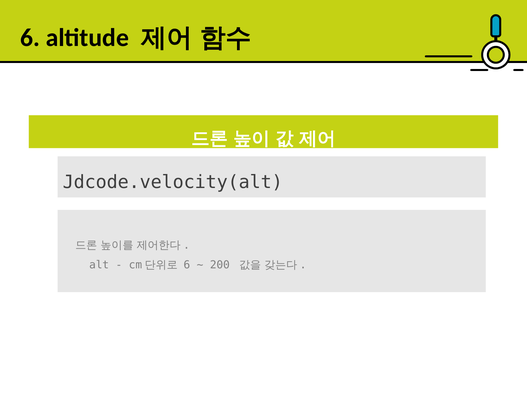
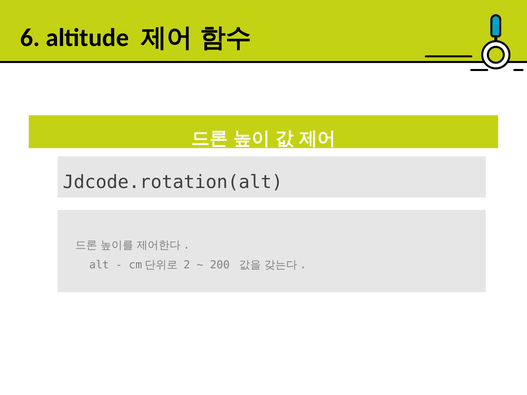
Jdcode.velocity(alt: Jdcode.velocity(alt -> Jdcode.rotation(alt (173, 182)
6: 6 -> 2 (187, 265)
